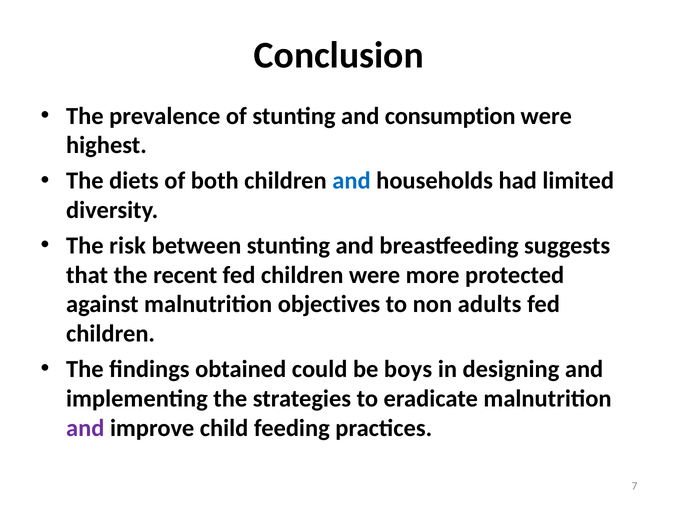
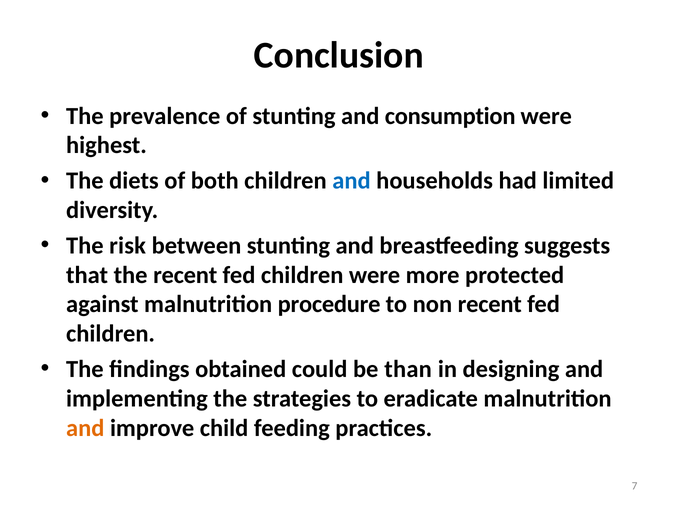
objectives: objectives -> procedure (329, 304)
non adults: adults -> recent (490, 304)
boys: boys -> than (408, 369)
and colour: purple -> orange (85, 428)
